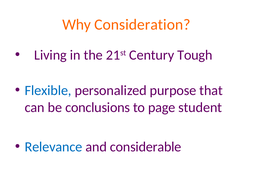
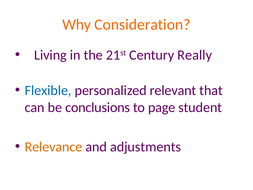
Tough: Tough -> Really (195, 55)
purpose: purpose -> relevant (173, 90)
Relevance colour: blue -> orange (53, 147)
considerable: considerable -> adjustments (146, 147)
